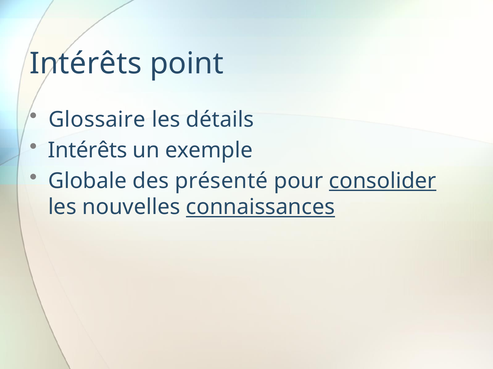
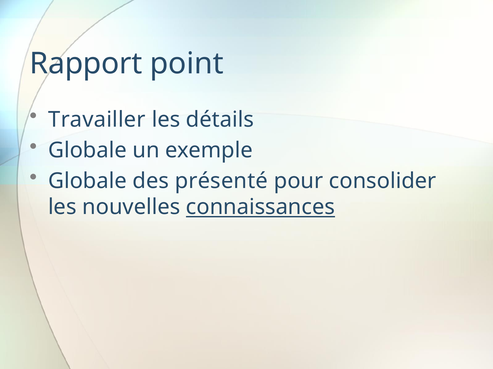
Intérêts: Intérêts -> Rapport (86, 64)
Glossaire: Glossaire -> Travailler (97, 120)
Intérêts: Intérêts -> Globale (87, 151)
consolider underline: present -> none (383, 181)
